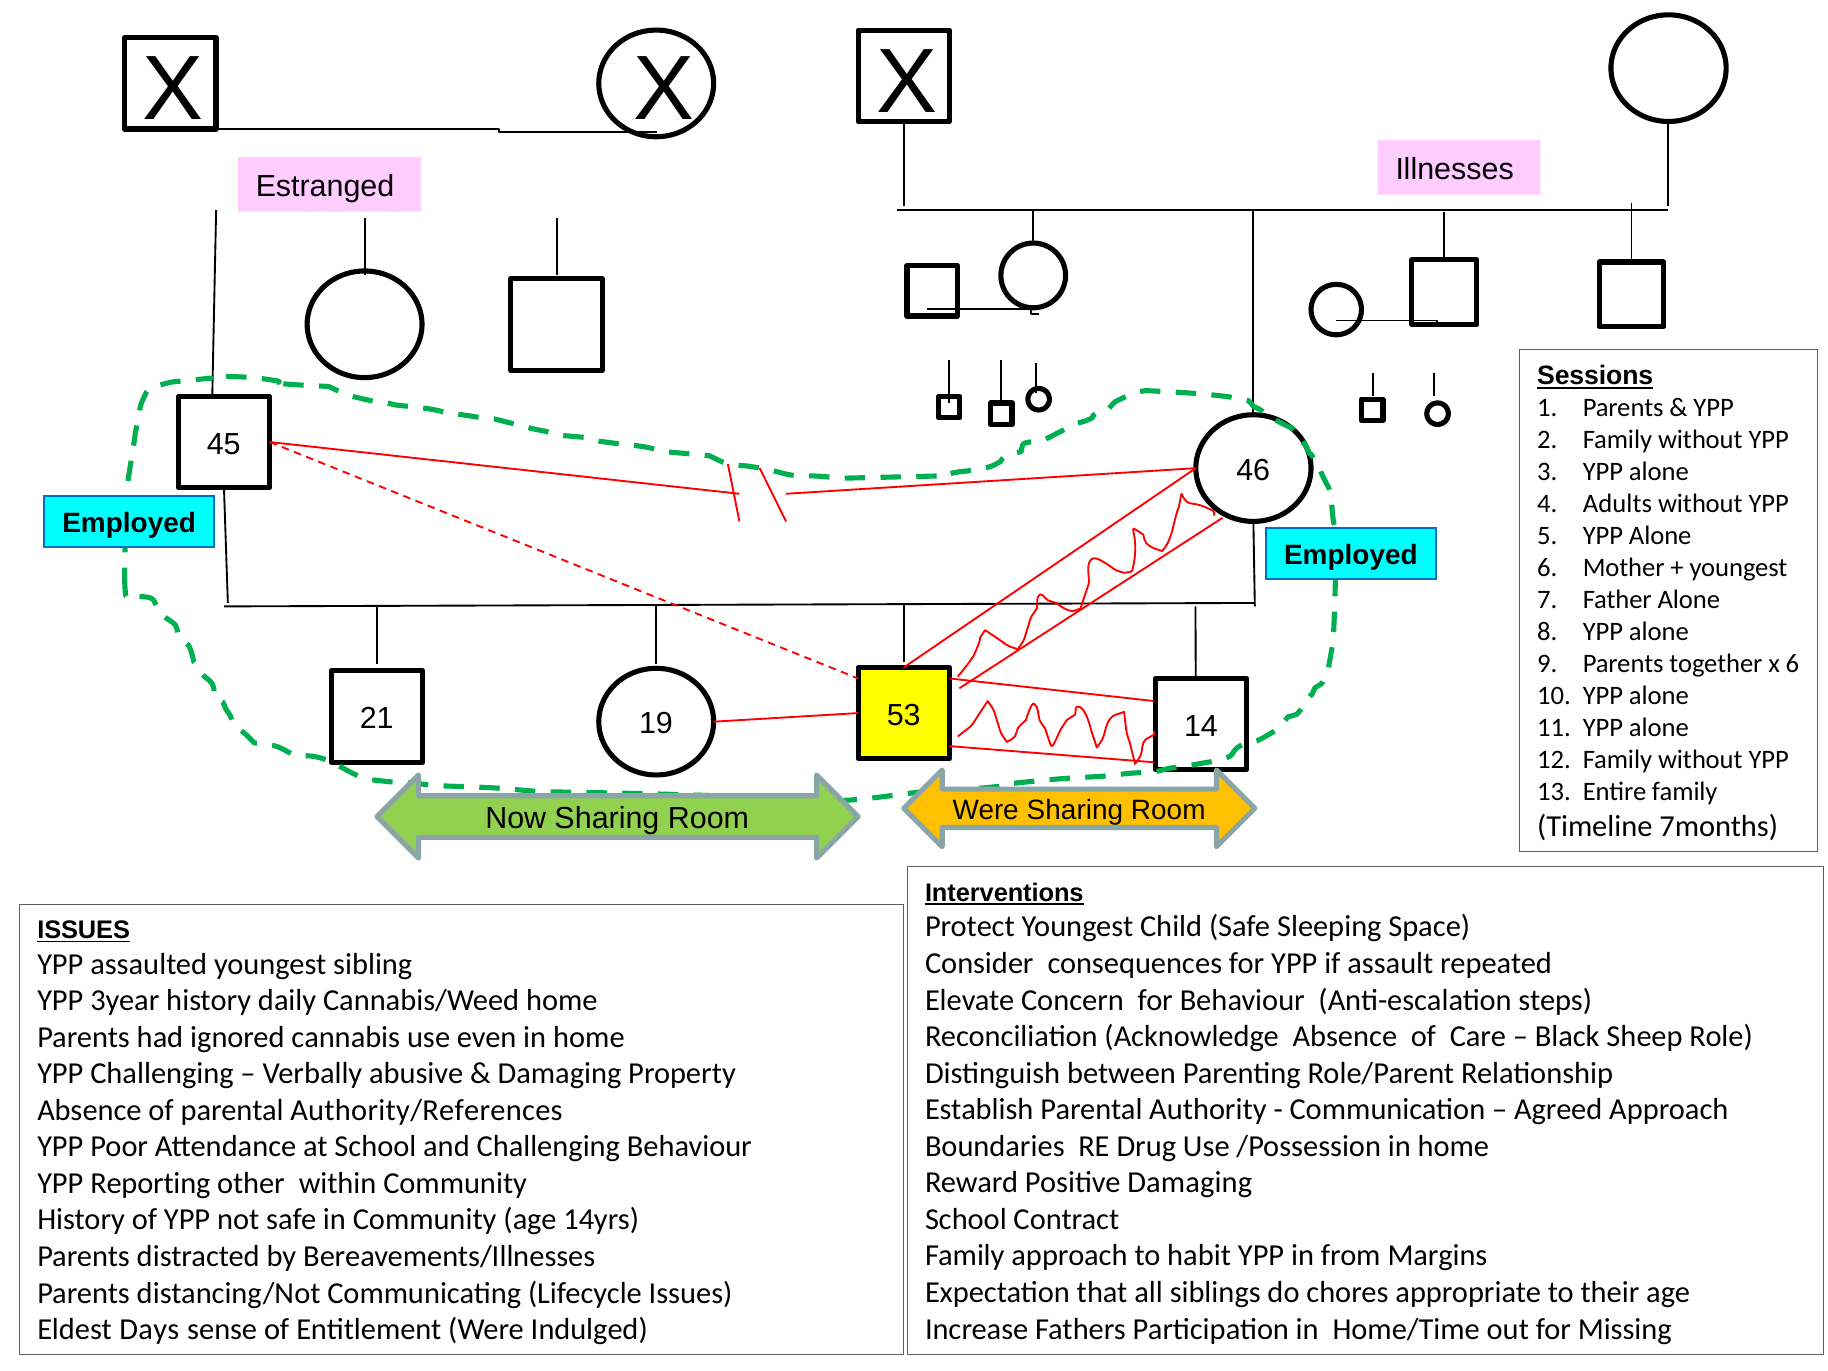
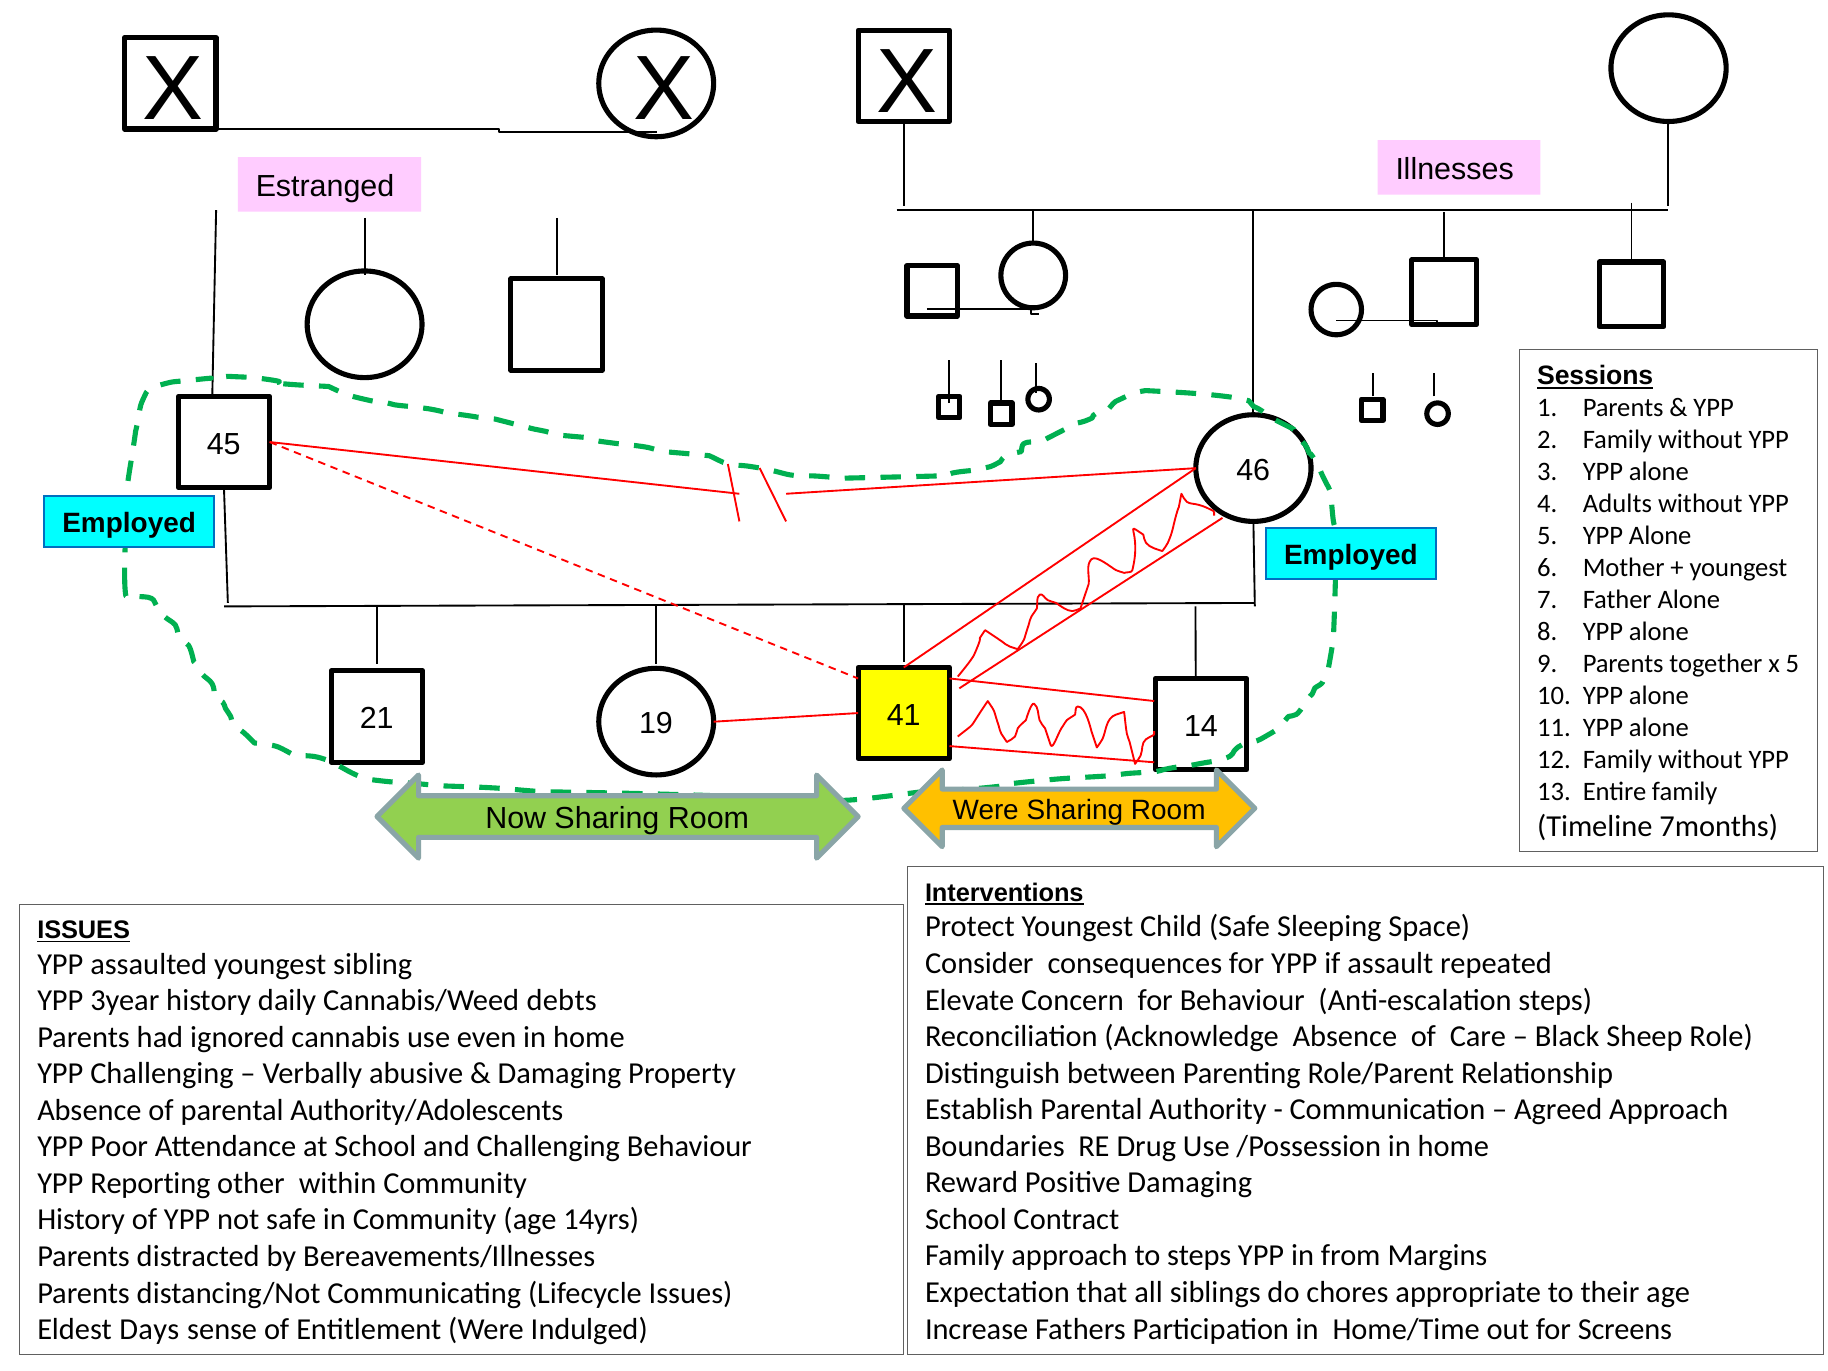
x 6: 6 -> 5 (1792, 664)
53: 53 -> 41 (904, 715)
Cannabis/Weed home: home -> debts (562, 1001)
Authority/References: Authority/References -> Authority/Adolescents (427, 1110)
to habit: habit -> steps (1199, 1256)
Missing: Missing -> Screens (1625, 1329)
